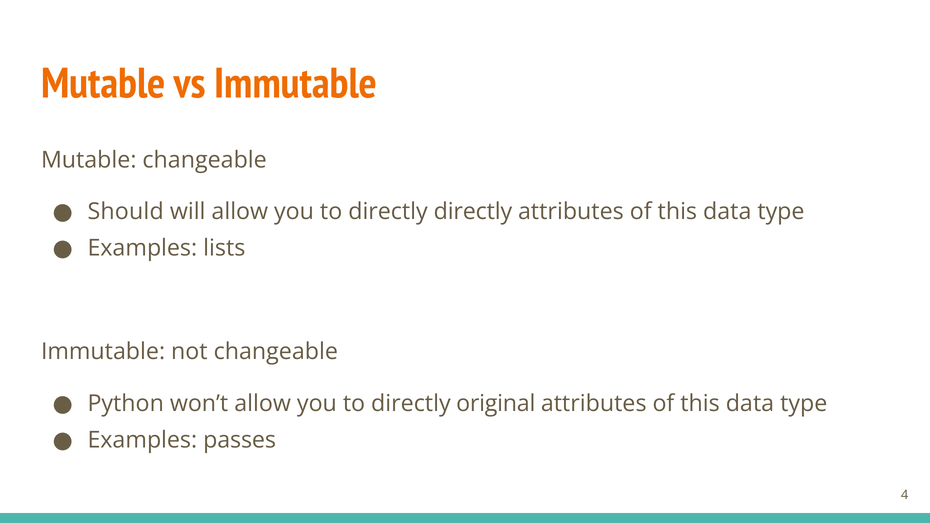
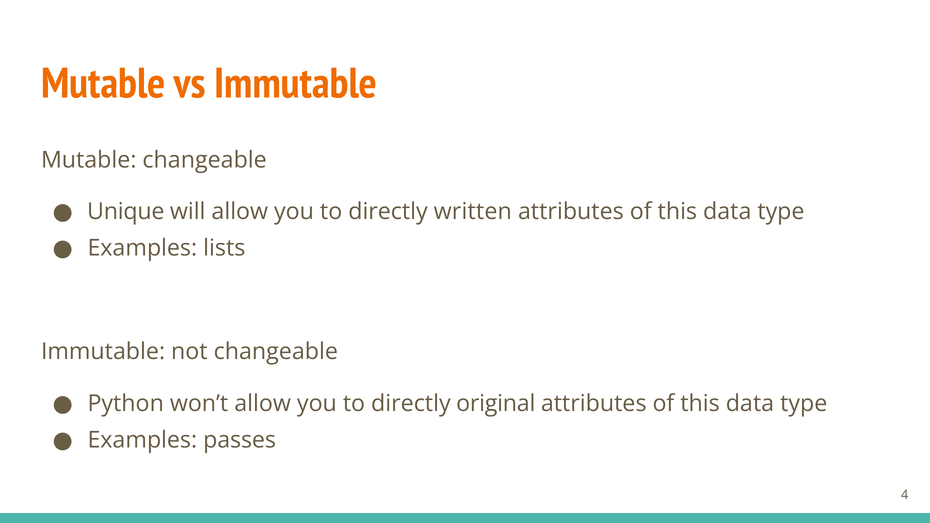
Should: Should -> Unique (126, 212)
directly directly: directly -> written (473, 212)
